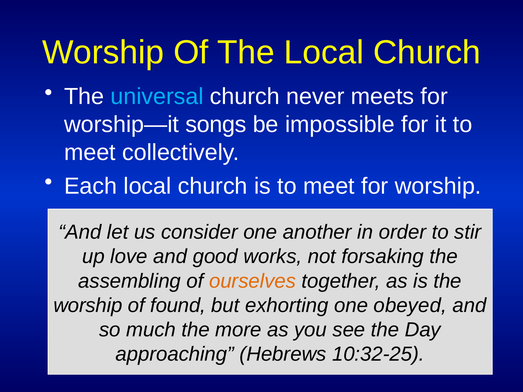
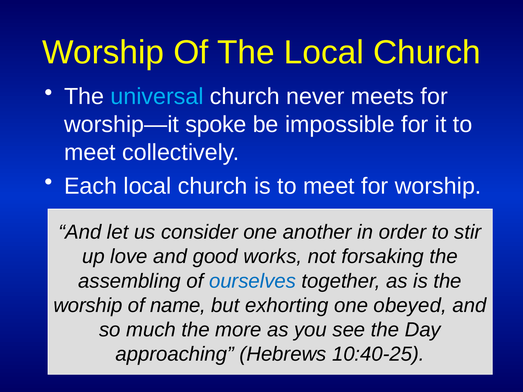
songs: songs -> spoke (216, 125)
ourselves colour: orange -> blue (253, 281)
found: found -> name (178, 306)
10:32-25: 10:32-25 -> 10:40-25 (378, 354)
